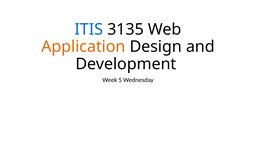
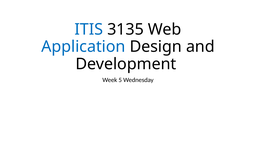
Application colour: orange -> blue (83, 47)
